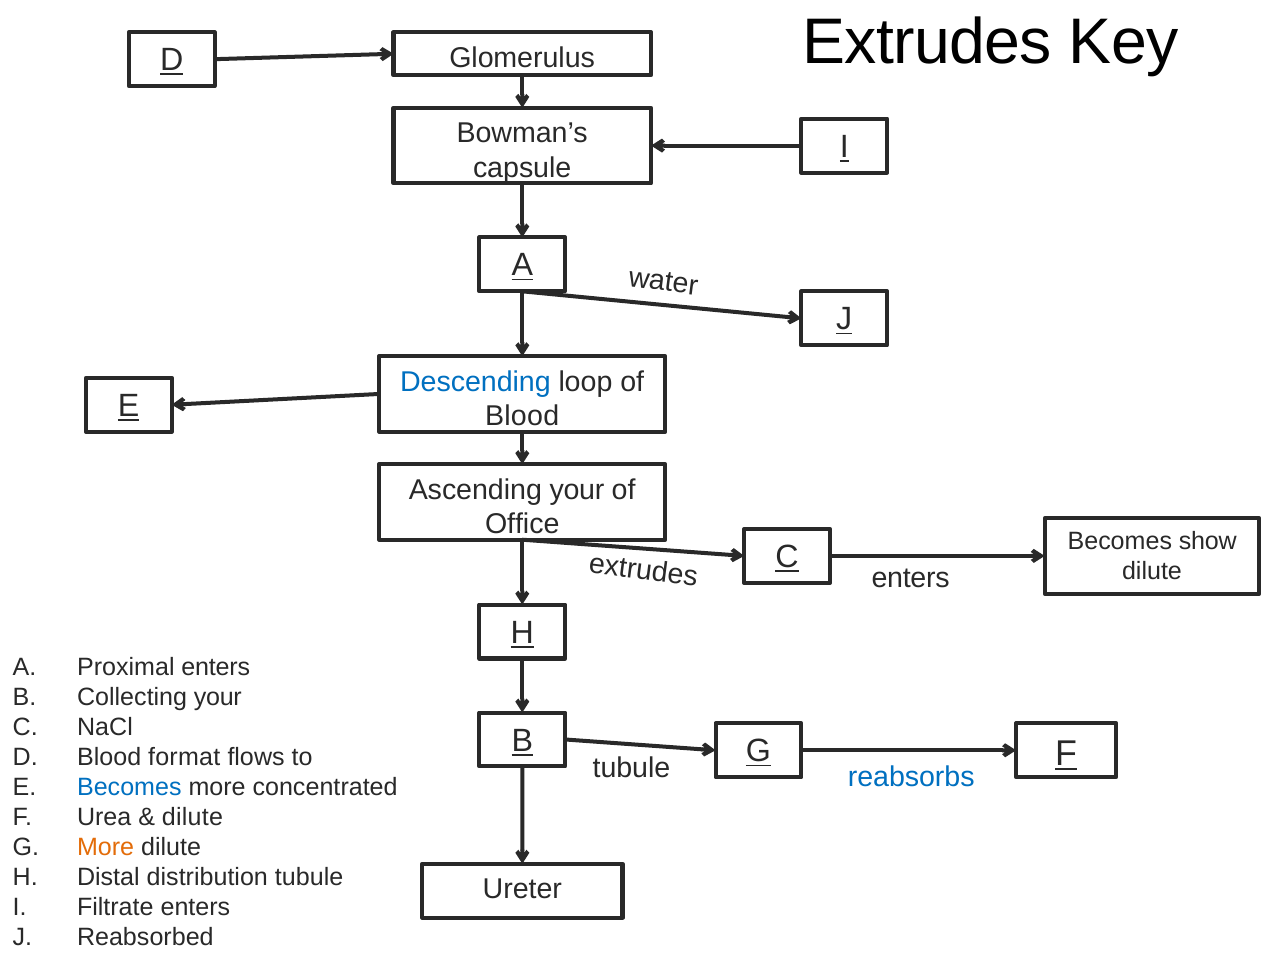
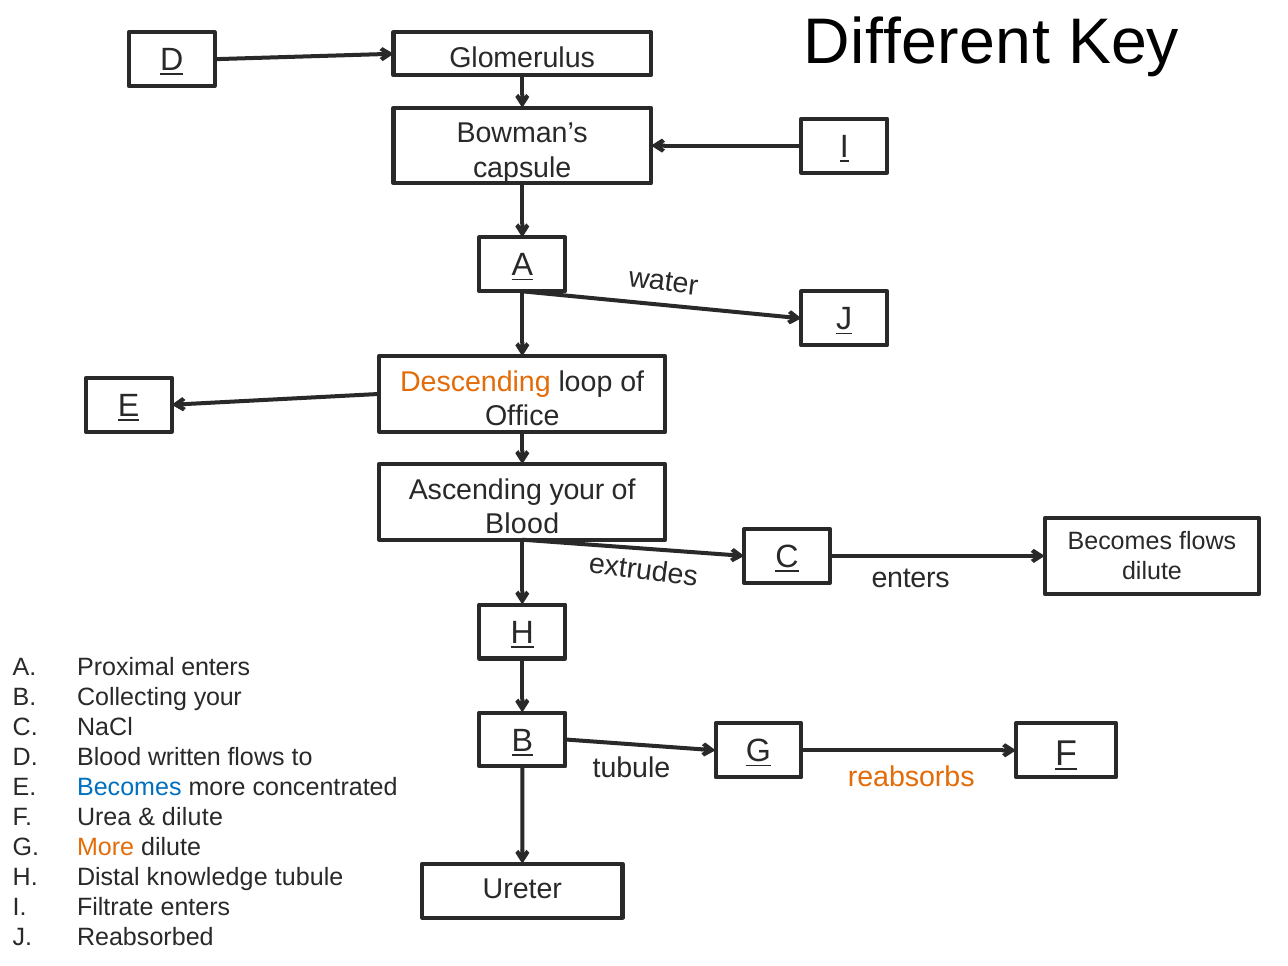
Extrudes: Extrudes -> Different (927, 42)
Descending colour: blue -> orange (475, 382)
Blood: Blood -> Office (522, 416)
Office: Office -> Blood (522, 524)
Becomes show: show -> flows (1208, 541)
format: format -> written (184, 757)
reabsorbs colour: blue -> orange (911, 777)
distribution: distribution -> knowledge (207, 878)
